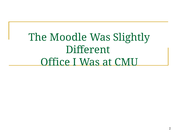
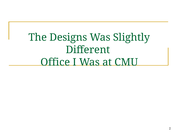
Moodle: Moodle -> Designs (68, 37)
